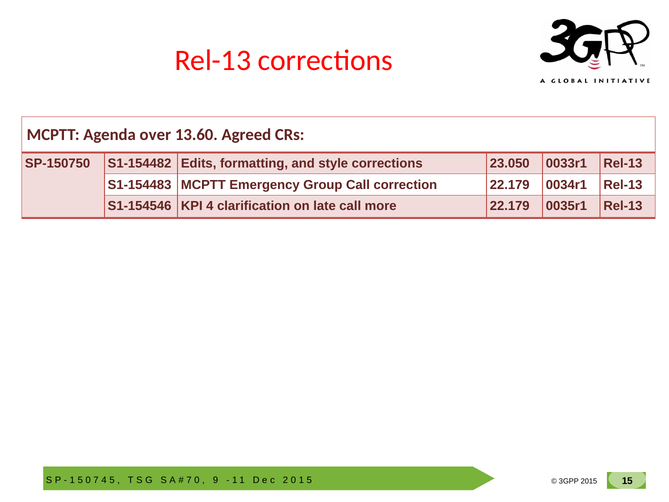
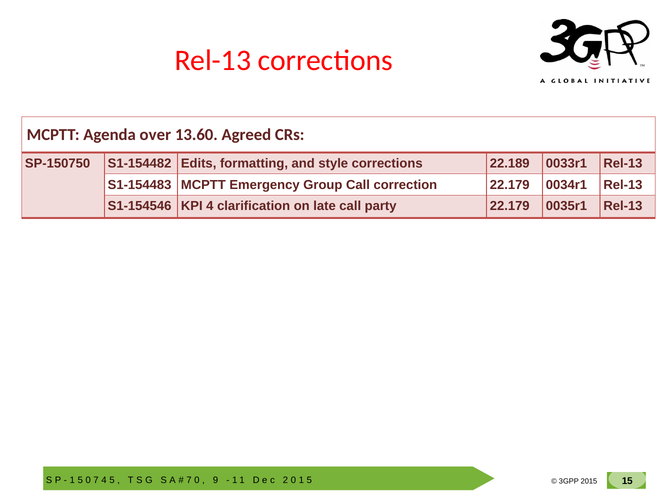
23.050: 23.050 -> 22.189 (510, 163)
more: more -> party (381, 206)
